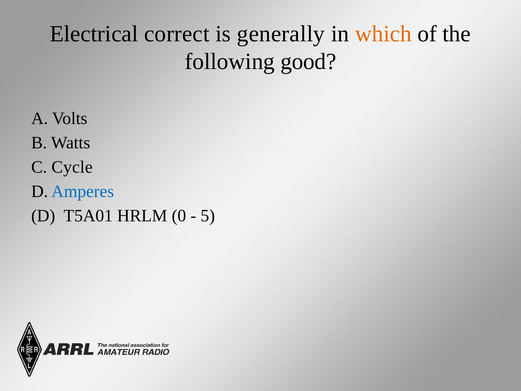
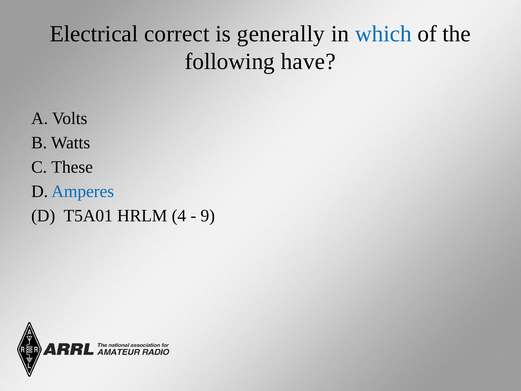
which colour: orange -> blue (383, 34)
good: good -> have (308, 62)
Cycle: Cycle -> These (72, 167)
0: 0 -> 4 (179, 216)
5: 5 -> 9 (208, 216)
